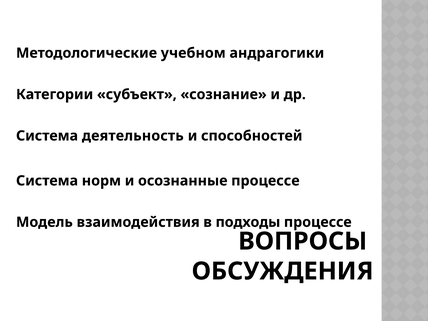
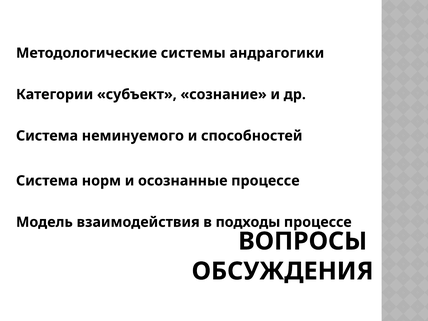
учебном: учебном -> системы (193, 53)
деятельность: деятельность -> неминуемого (133, 136)
